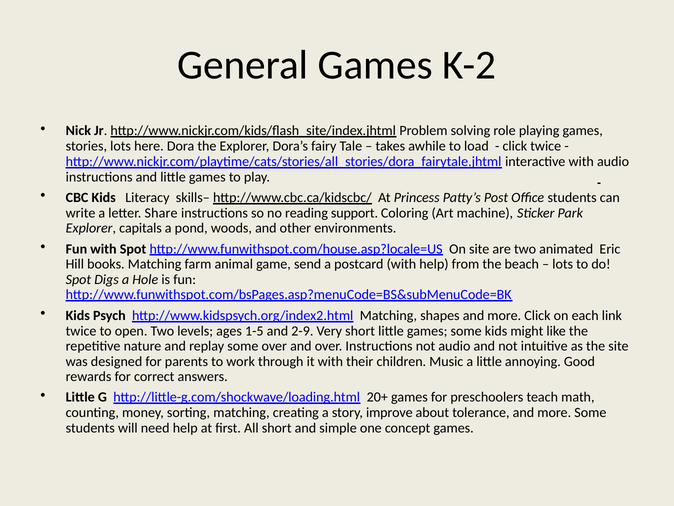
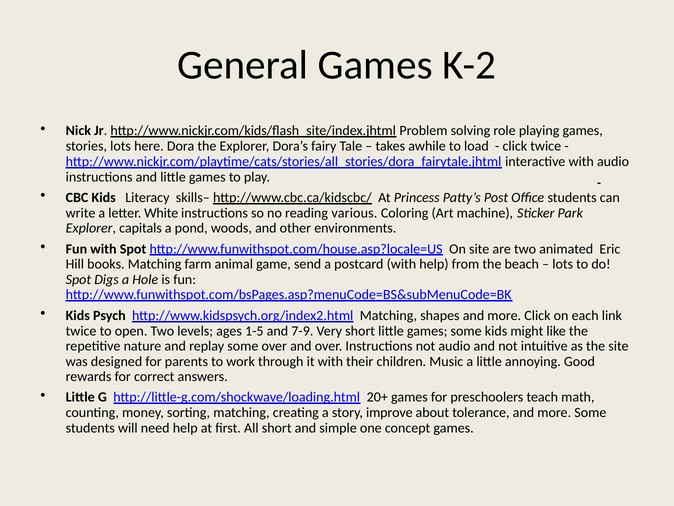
Share: Share -> White (161, 213)
support: support -> various (354, 213)
2-9: 2-9 -> 7-9 (302, 331)
